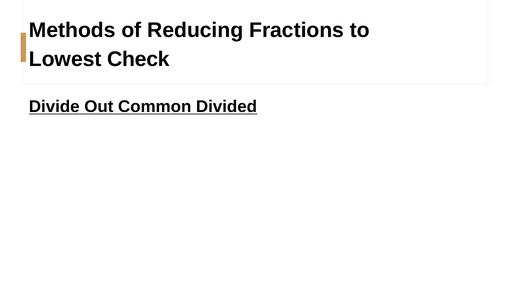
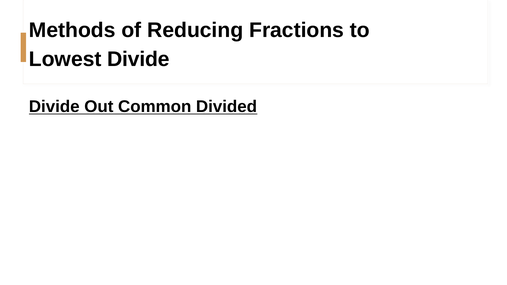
Lowest Check: Check -> Divide (138, 59)
